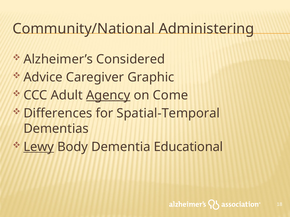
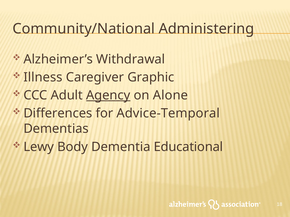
Considered: Considered -> Withdrawal (131, 59)
Advice: Advice -> Illness (43, 77)
Come: Come -> Alone (170, 95)
Spatial-Temporal: Spatial-Temporal -> Advice-Temporal (168, 114)
Lewy underline: present -> none (39, 147)
